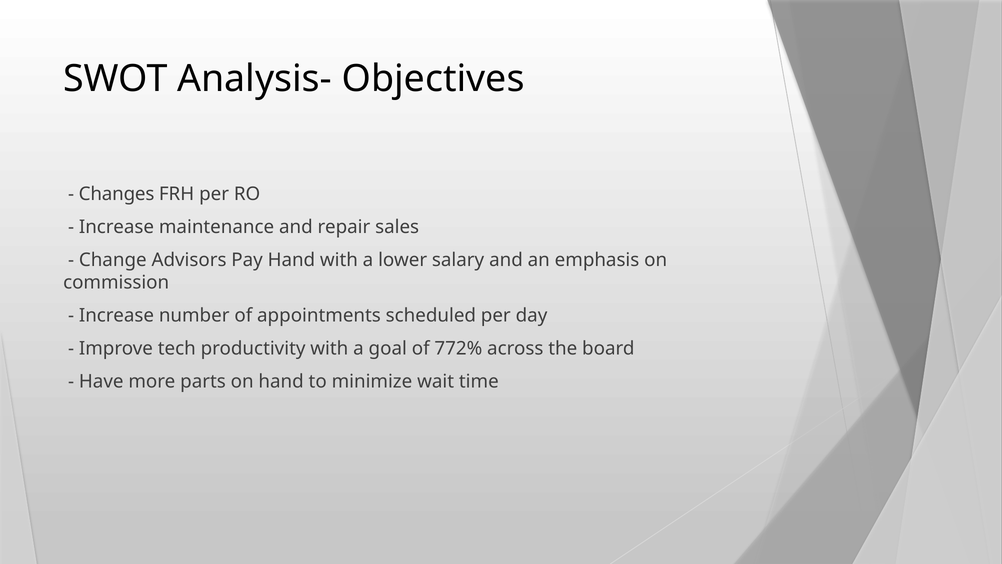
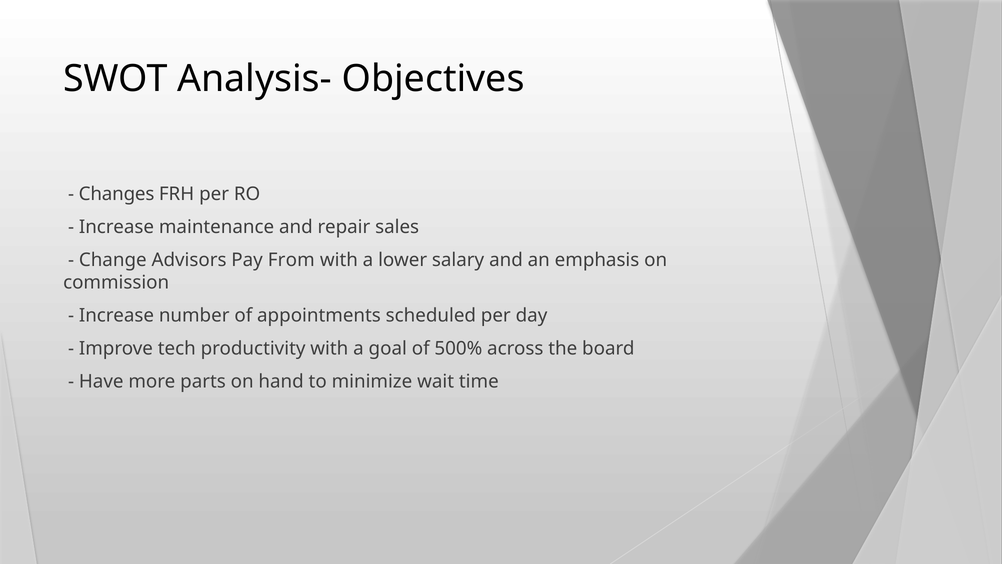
Pay Hand: Hand -> From (291, 260)
772%: 772% -> 500% (458, 348)
